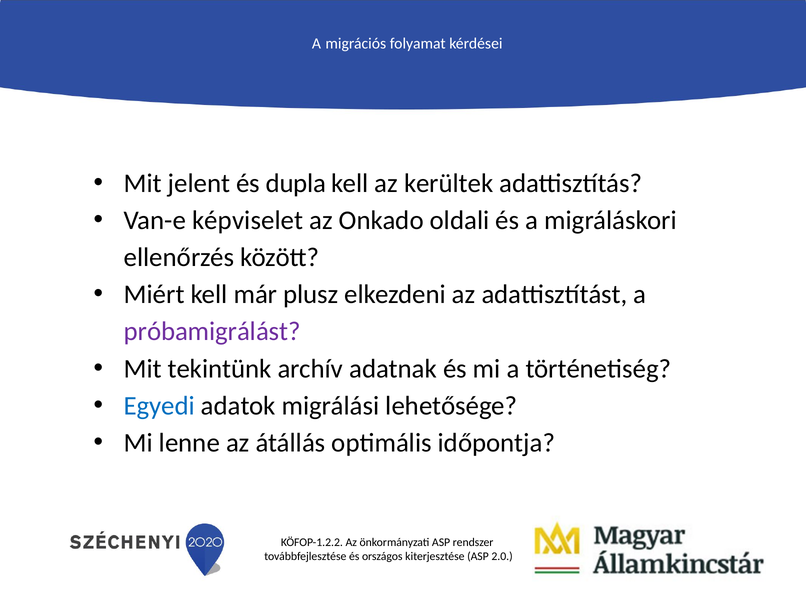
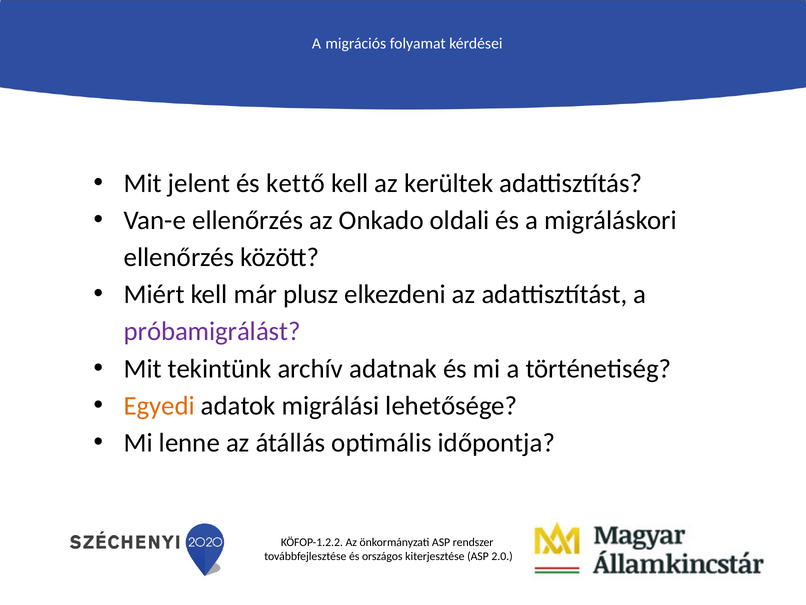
dupla: dupla -> kettő (296, 183)
Van-e képviselet: képviselet -> ellenőrzés (248, 220)
Egyedi colour: blue -> orange (159, 405)
